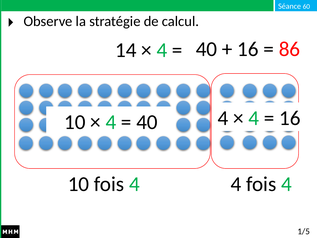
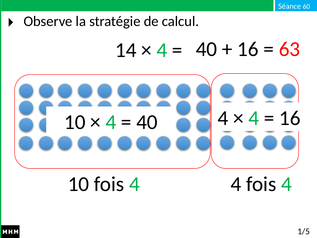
86: 86 -> 63 (289, 49)
